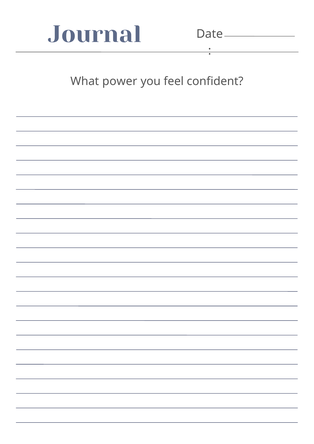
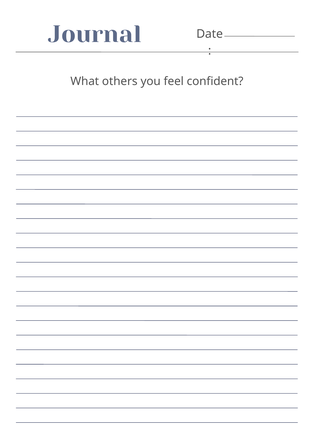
power: power -> others (120, 81)
